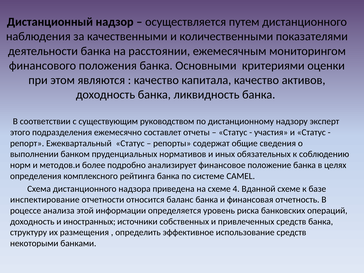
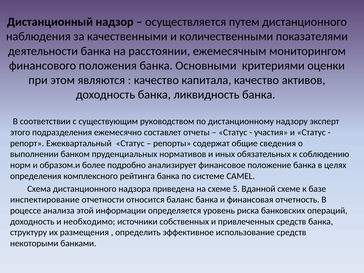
методов.и: методов.и -> образом.и (60, 165)
4: 4 -> 5 (236, 189)
иностранных: иностранных -> необходимо (89, 222)
